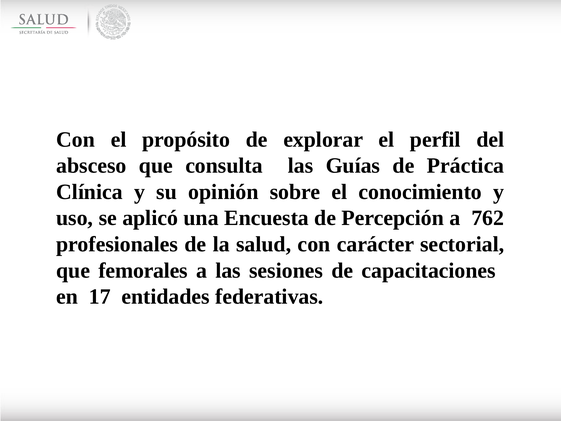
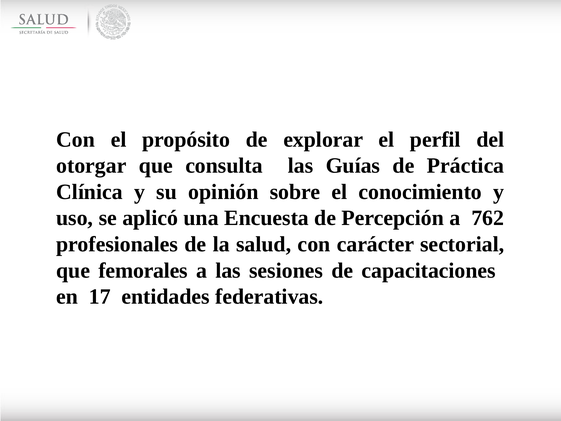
absceso: absceso -> otorgar (91, 166)
